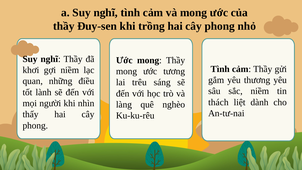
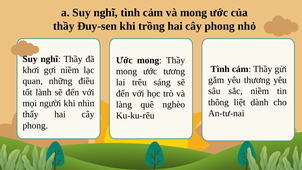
thách: thách -> thông (218, 102)
